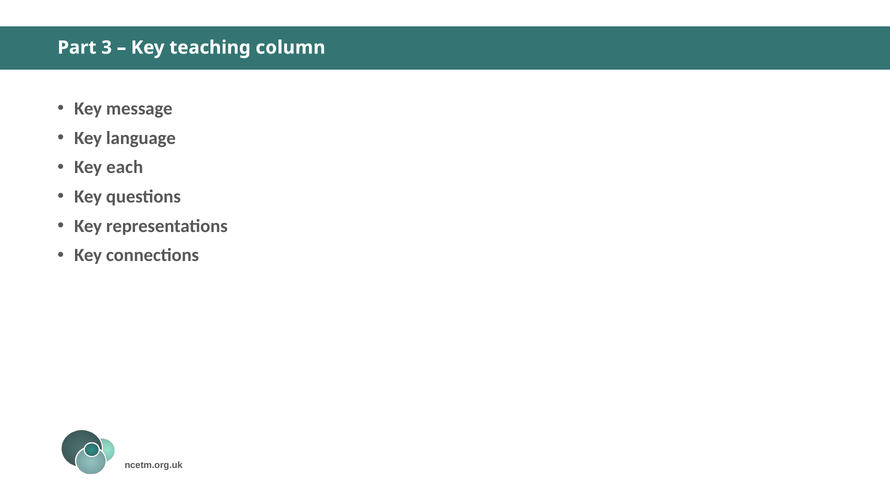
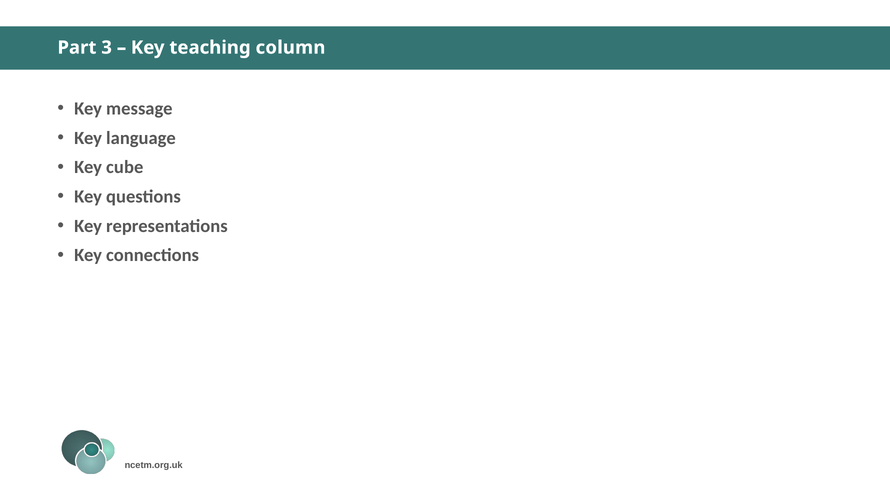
each: each -> cube (125, 167)
